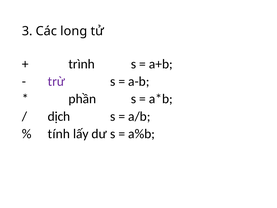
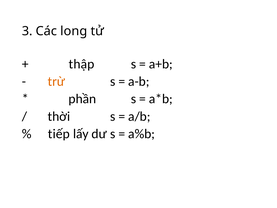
trình: trình -> thập (82, 64)
trừ colour: purple -> orange (56, 81)
dịch: dịch -> thời (59, 116)
tính: tính -> tiếp (59, 134)
